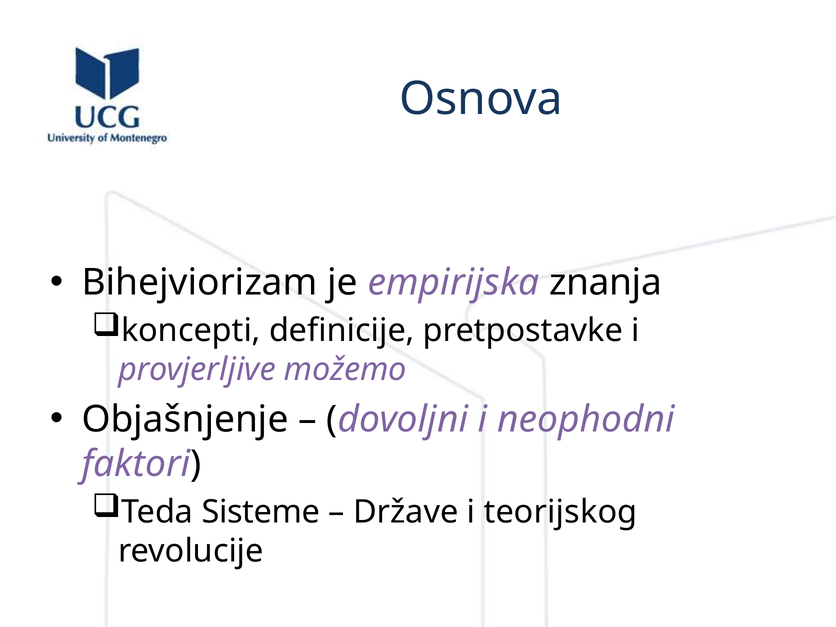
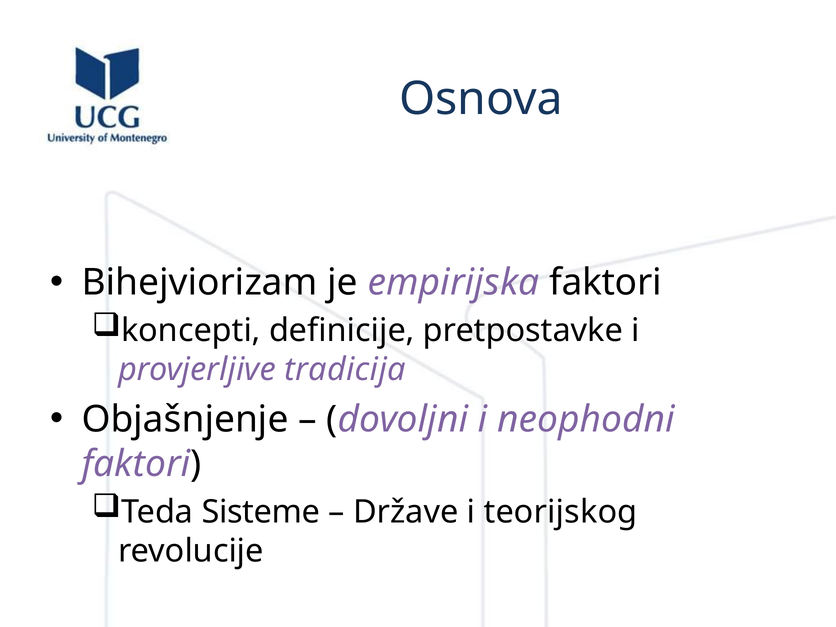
empirijska znanja: znanja -> faktori (606, 283)
možemo: možemo -> tradicija (345, 370)
